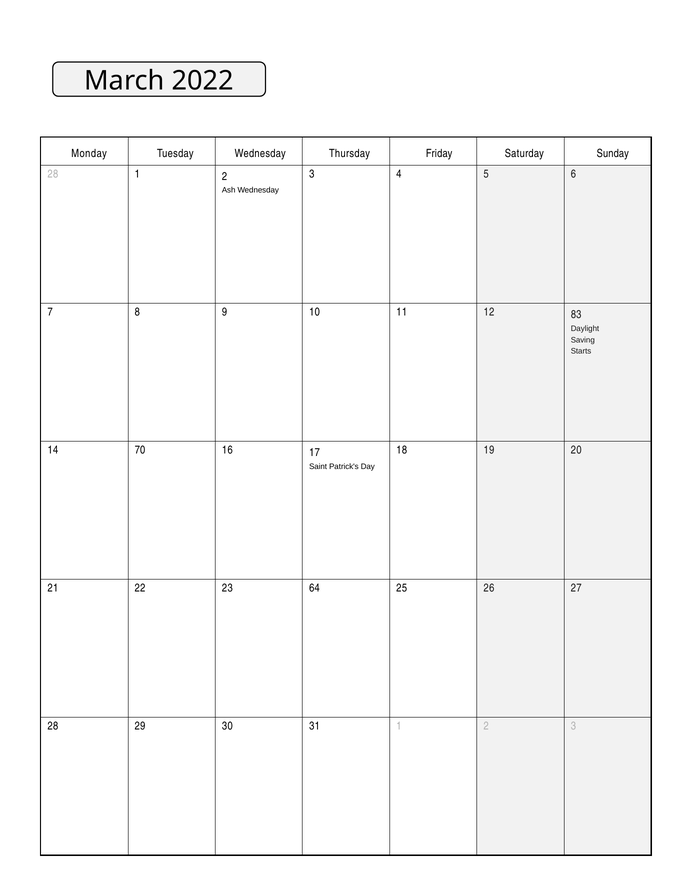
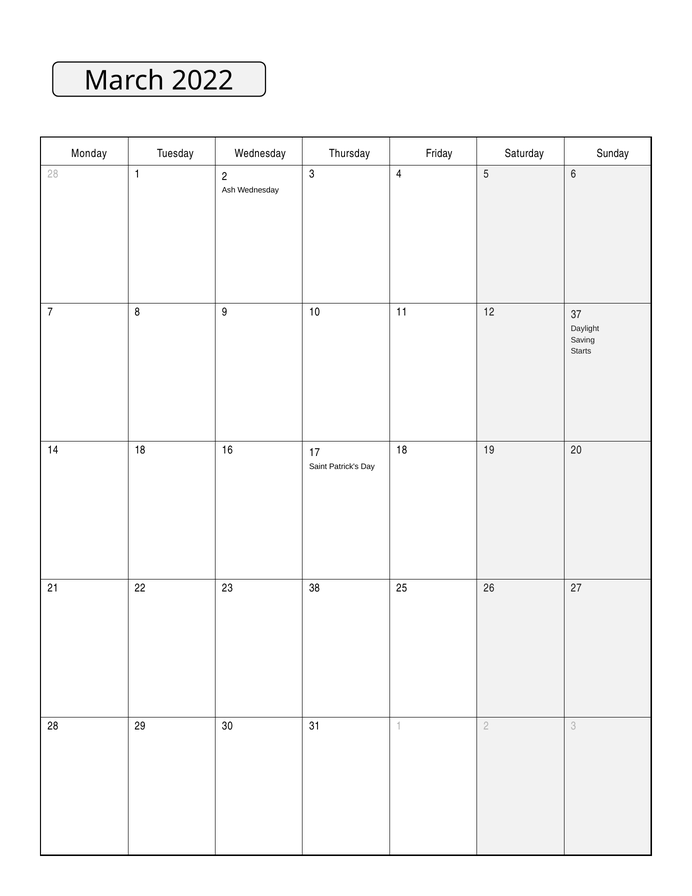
83: 83 -> 37 (576, 314)
14 70: 70 -> 18 (140, 450)
64: 64 -> 38 (314, 588)
